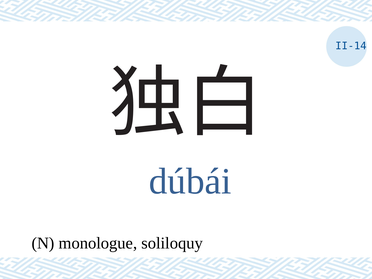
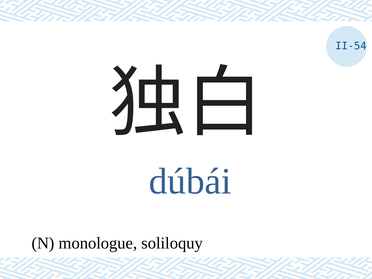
II-14: II-14 -> II-54 (351, 46)
